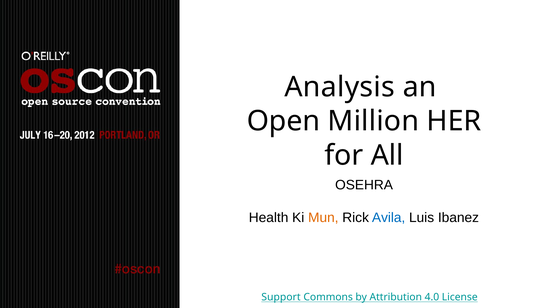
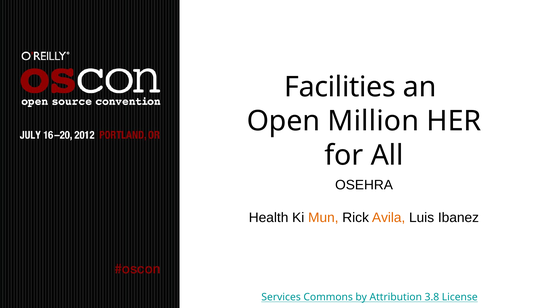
Analysis: Analysis -> Facilities (340, 87)
Avila colour: blue -> orange (389, 218)
Support: Support -> Services (281, 297)
4.0: 4.0 -> 3.8 (432, 297)
